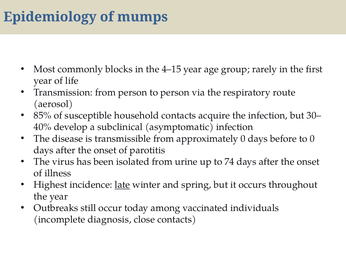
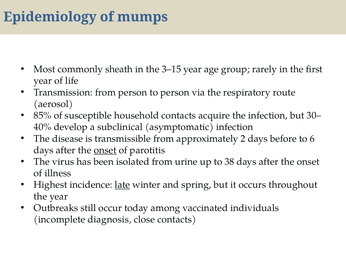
blocks: blocks -> sheath (119, 69)
4–15: 4–15 -> 3–15 (171, 69)
approximately 0: 0 -> 2 (243, 138)
to 0: 0 -> 6 (312, 138)
onset underline: none -> present (105, 150)
74: 74 -> 38 (229, 161)
